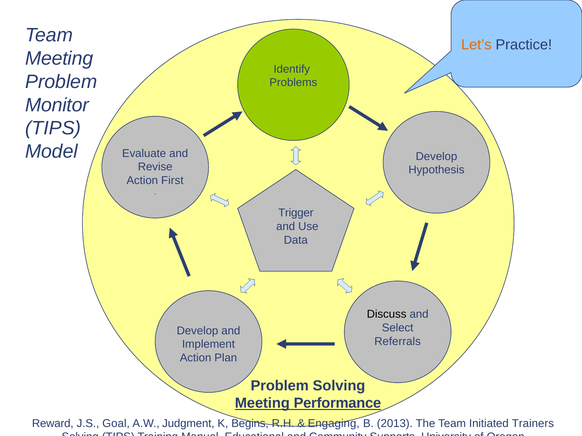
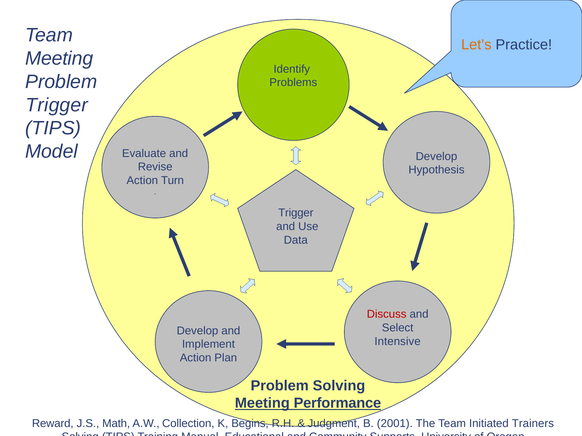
Monitor: Monitor -> Trigger (57, 105)
First: First -> Turn (172, 181)
Discuss colour: black -> red (387, 315)
Referrals: Referrals -> Intensive (398, 342)
Goal: Goal -> Math (116, 424)
Judgment: Judgment -> Collection (188, 424)
Engaging: Engaging -> Judgment (334, 424)
2013: 2013 -> 2001 (395, 424)
